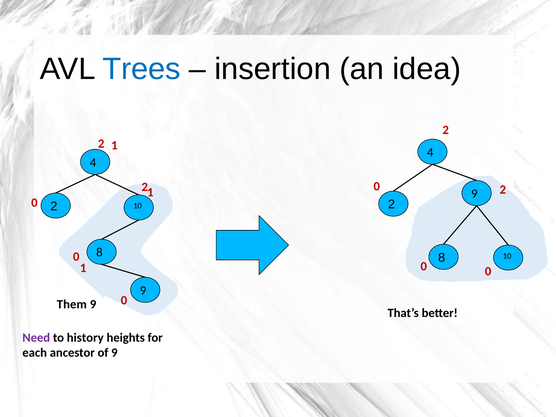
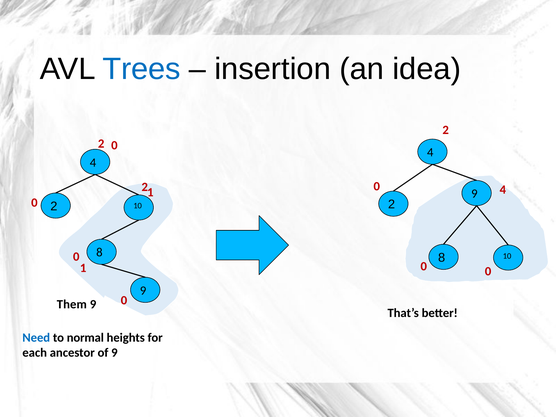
1: 1 -> 0 (114, 145)
2: 2 -> 4 (503, 190)
Need colour: purple -> blue (36, 338)
history: history -> normal (85, 338)
